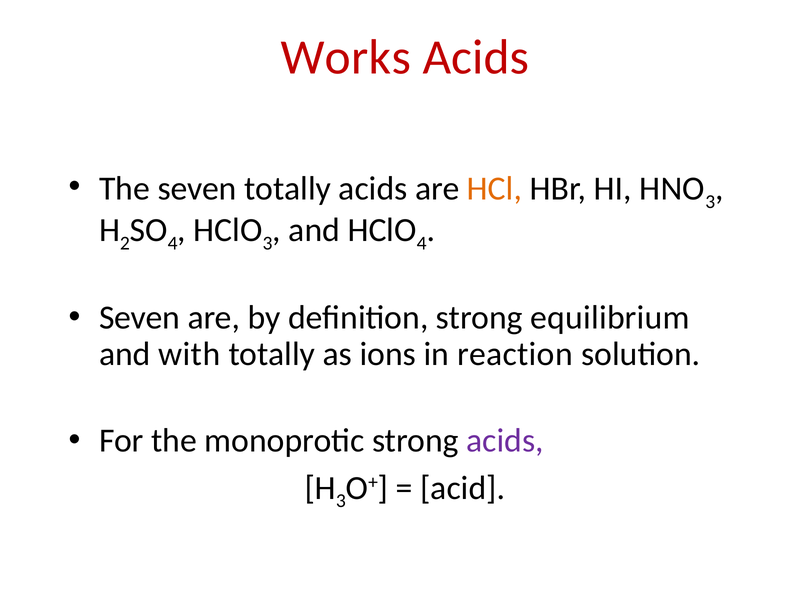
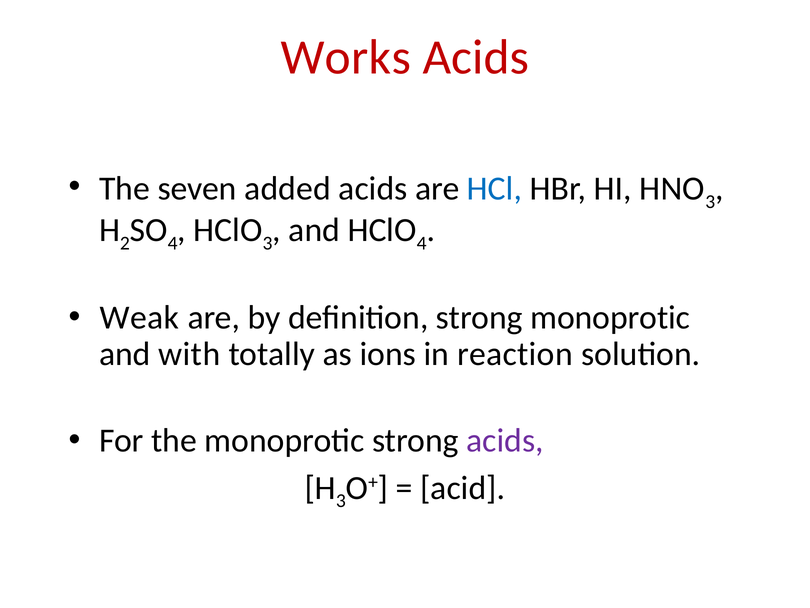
seven totally: totally -> added (288, 188)
HCl colour: orange -> blue (495, 188)
Seven: Seven -> Weak (139, 317)
strong equilibrium: equilibrium -> monoprotic (610, 317)
